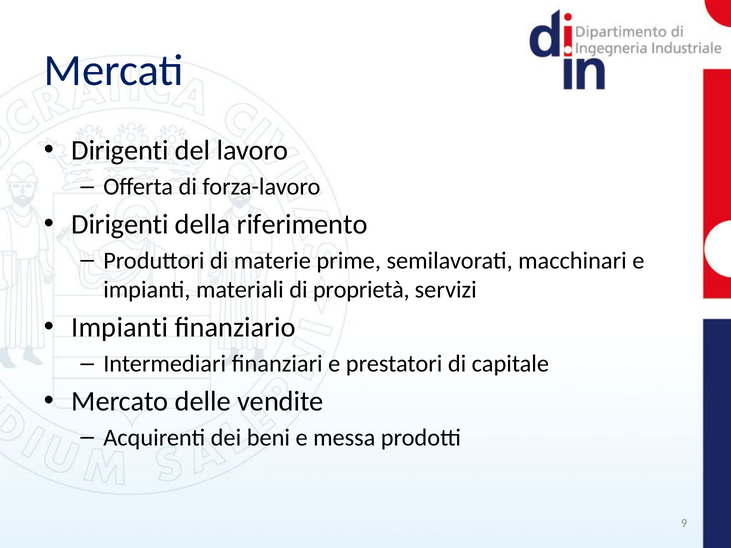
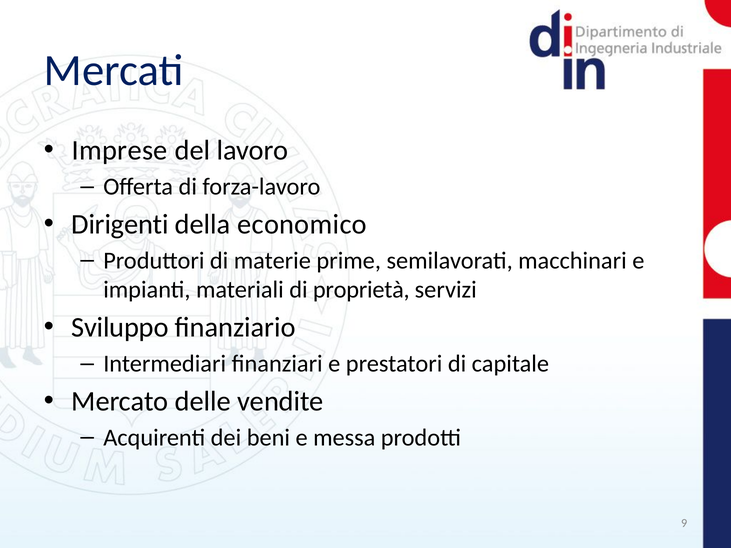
Dirigenti: Dirigenti -> Imprese (120, 151)
riferimento: riferimento -> economico (302, 225)
Impianti: Impianti -> Sviluppo (120, 328)
